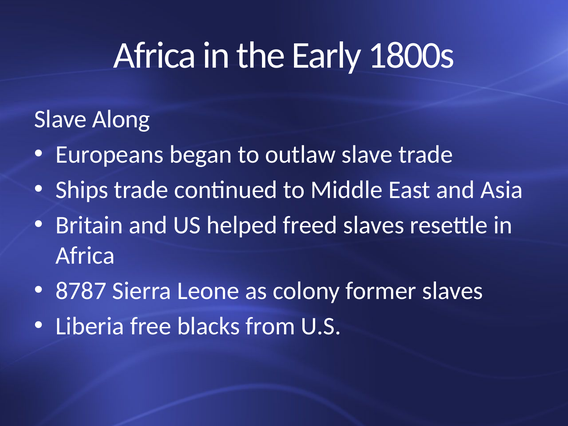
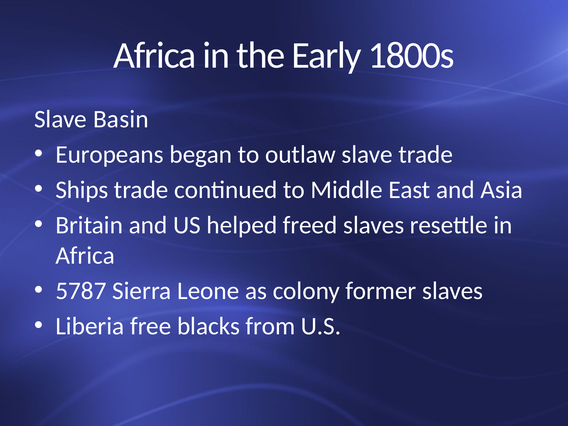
Along: Along -> Basin (121, 119)
8787: 8787 -> 5787 (81, 291)
